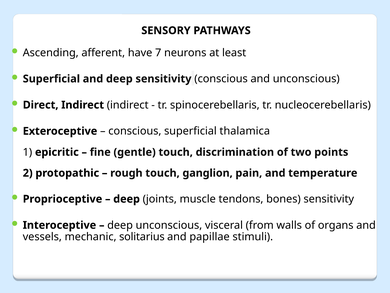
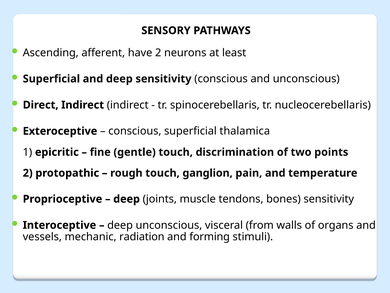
have 7: 7 -> 2 (158, 53)
solitarius: solitarius -> radiation (142, 237)
papillae: papillae -> forming (210, 237)
